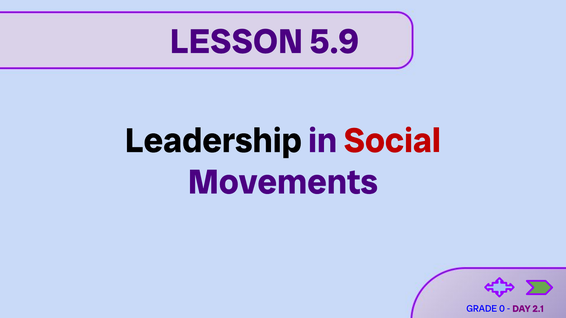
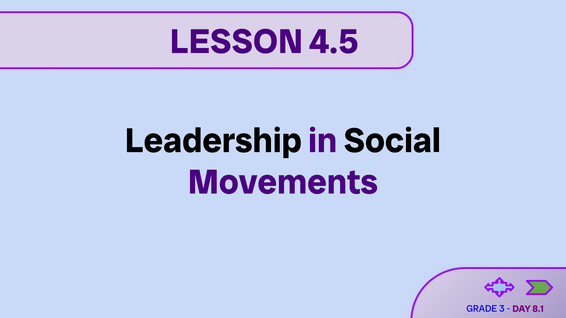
5.9: 5.9 -> 4.5 (334, 42)
Social colour: red -> black (392, 141)
0: 0 -> 3 (502, 309)
2.1: 2.1 -> 8.1 (538, 309)
